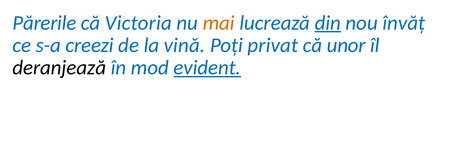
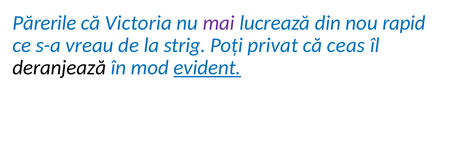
mai colour: orange -> purple (219, 23)
din underline: present -> none (328, 23)
învăț: învăț -> rapid (404, 23)
creezi: creezi -> vreau (90, 45)
vină: vină -> strig (185, 45)
unor: unor -> ceas (346, 45)
